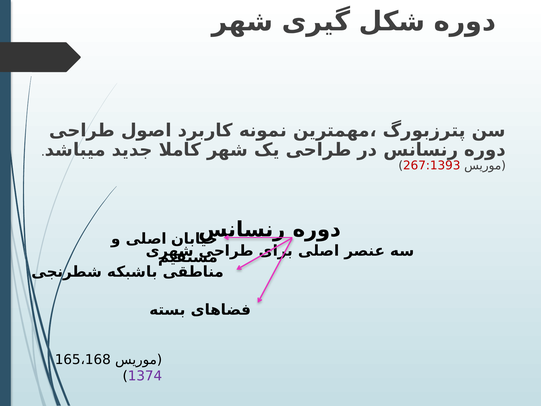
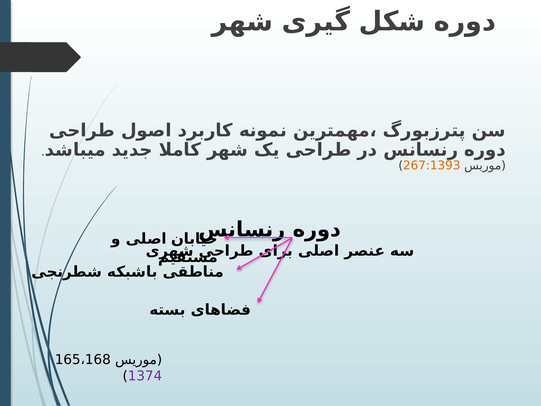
267:1393 colour: red -> orange (432, 165)
